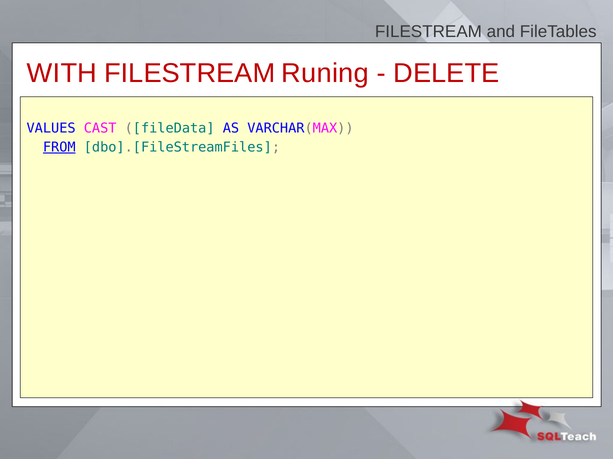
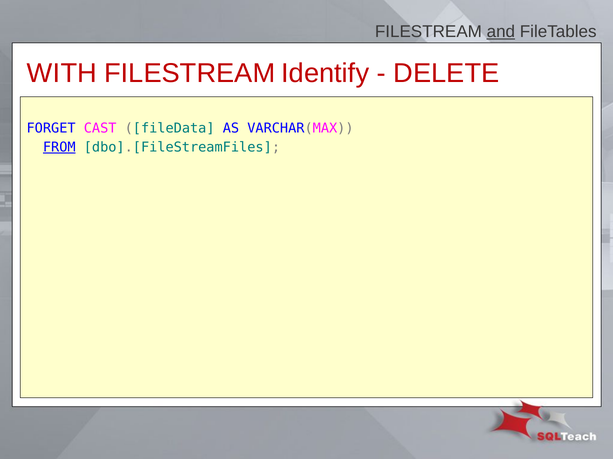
and underline: none -> present (501, 32)
Runing: Runing -> Identify (325, 73)
VALUES: VALUES -> FORGET (51, 128)
